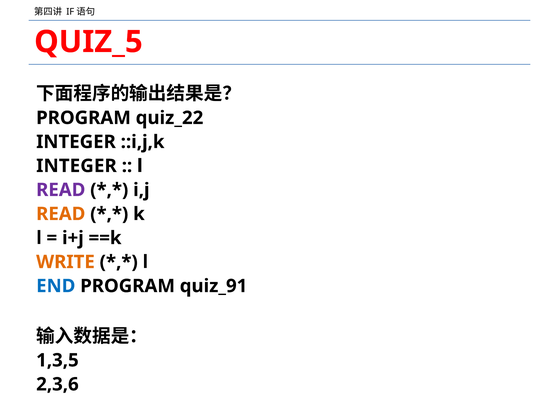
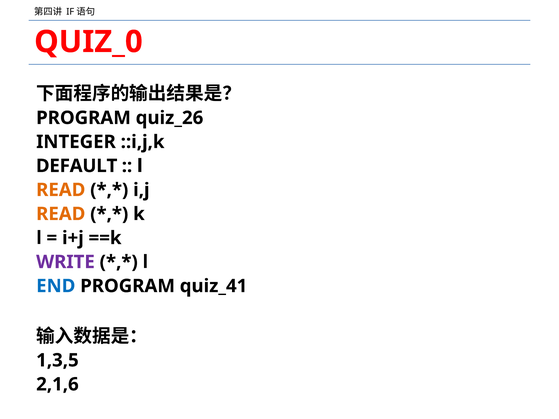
QUIZ_5: QUIZ_5 -> QUIZ_0 (88, 42)
quiz_22: quiz_22 -> quiz_26 (169, 118)
INTEGER: INTEGER -> DEFAULT (77, 166)
READ colour: purple -> orange (61, 190)
WRITE colour: orange -> purple (65, 262)
quiz_91: quiz_91 -> quiz_41 (214, 286)
2,3,6: 2,3,6 -> 2,1,6 (57, 385)
